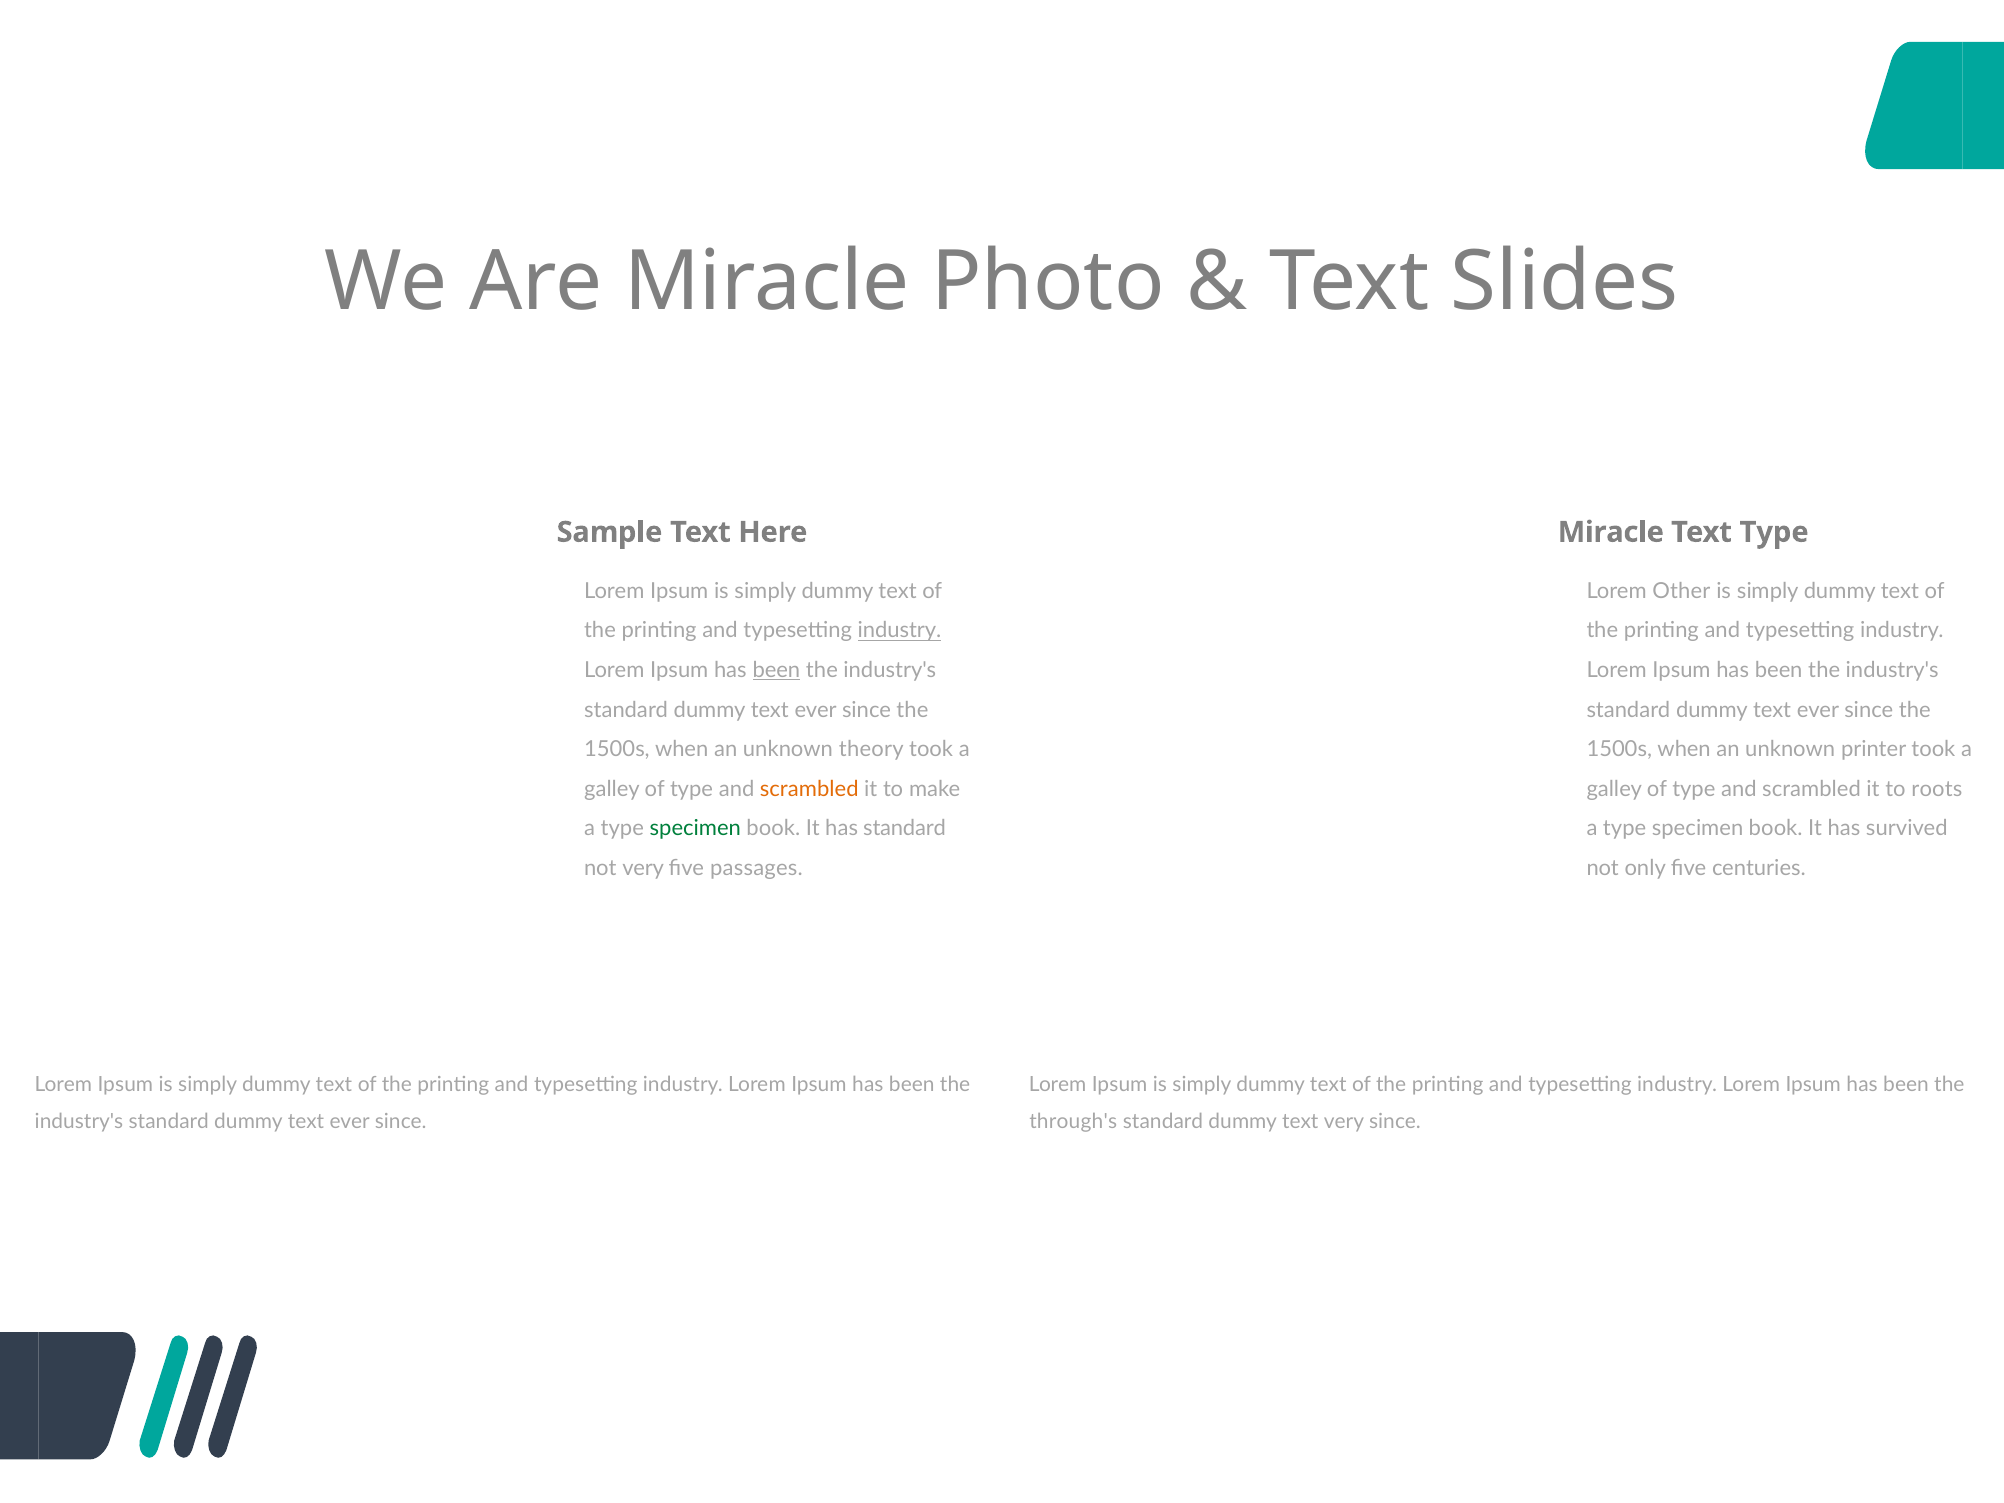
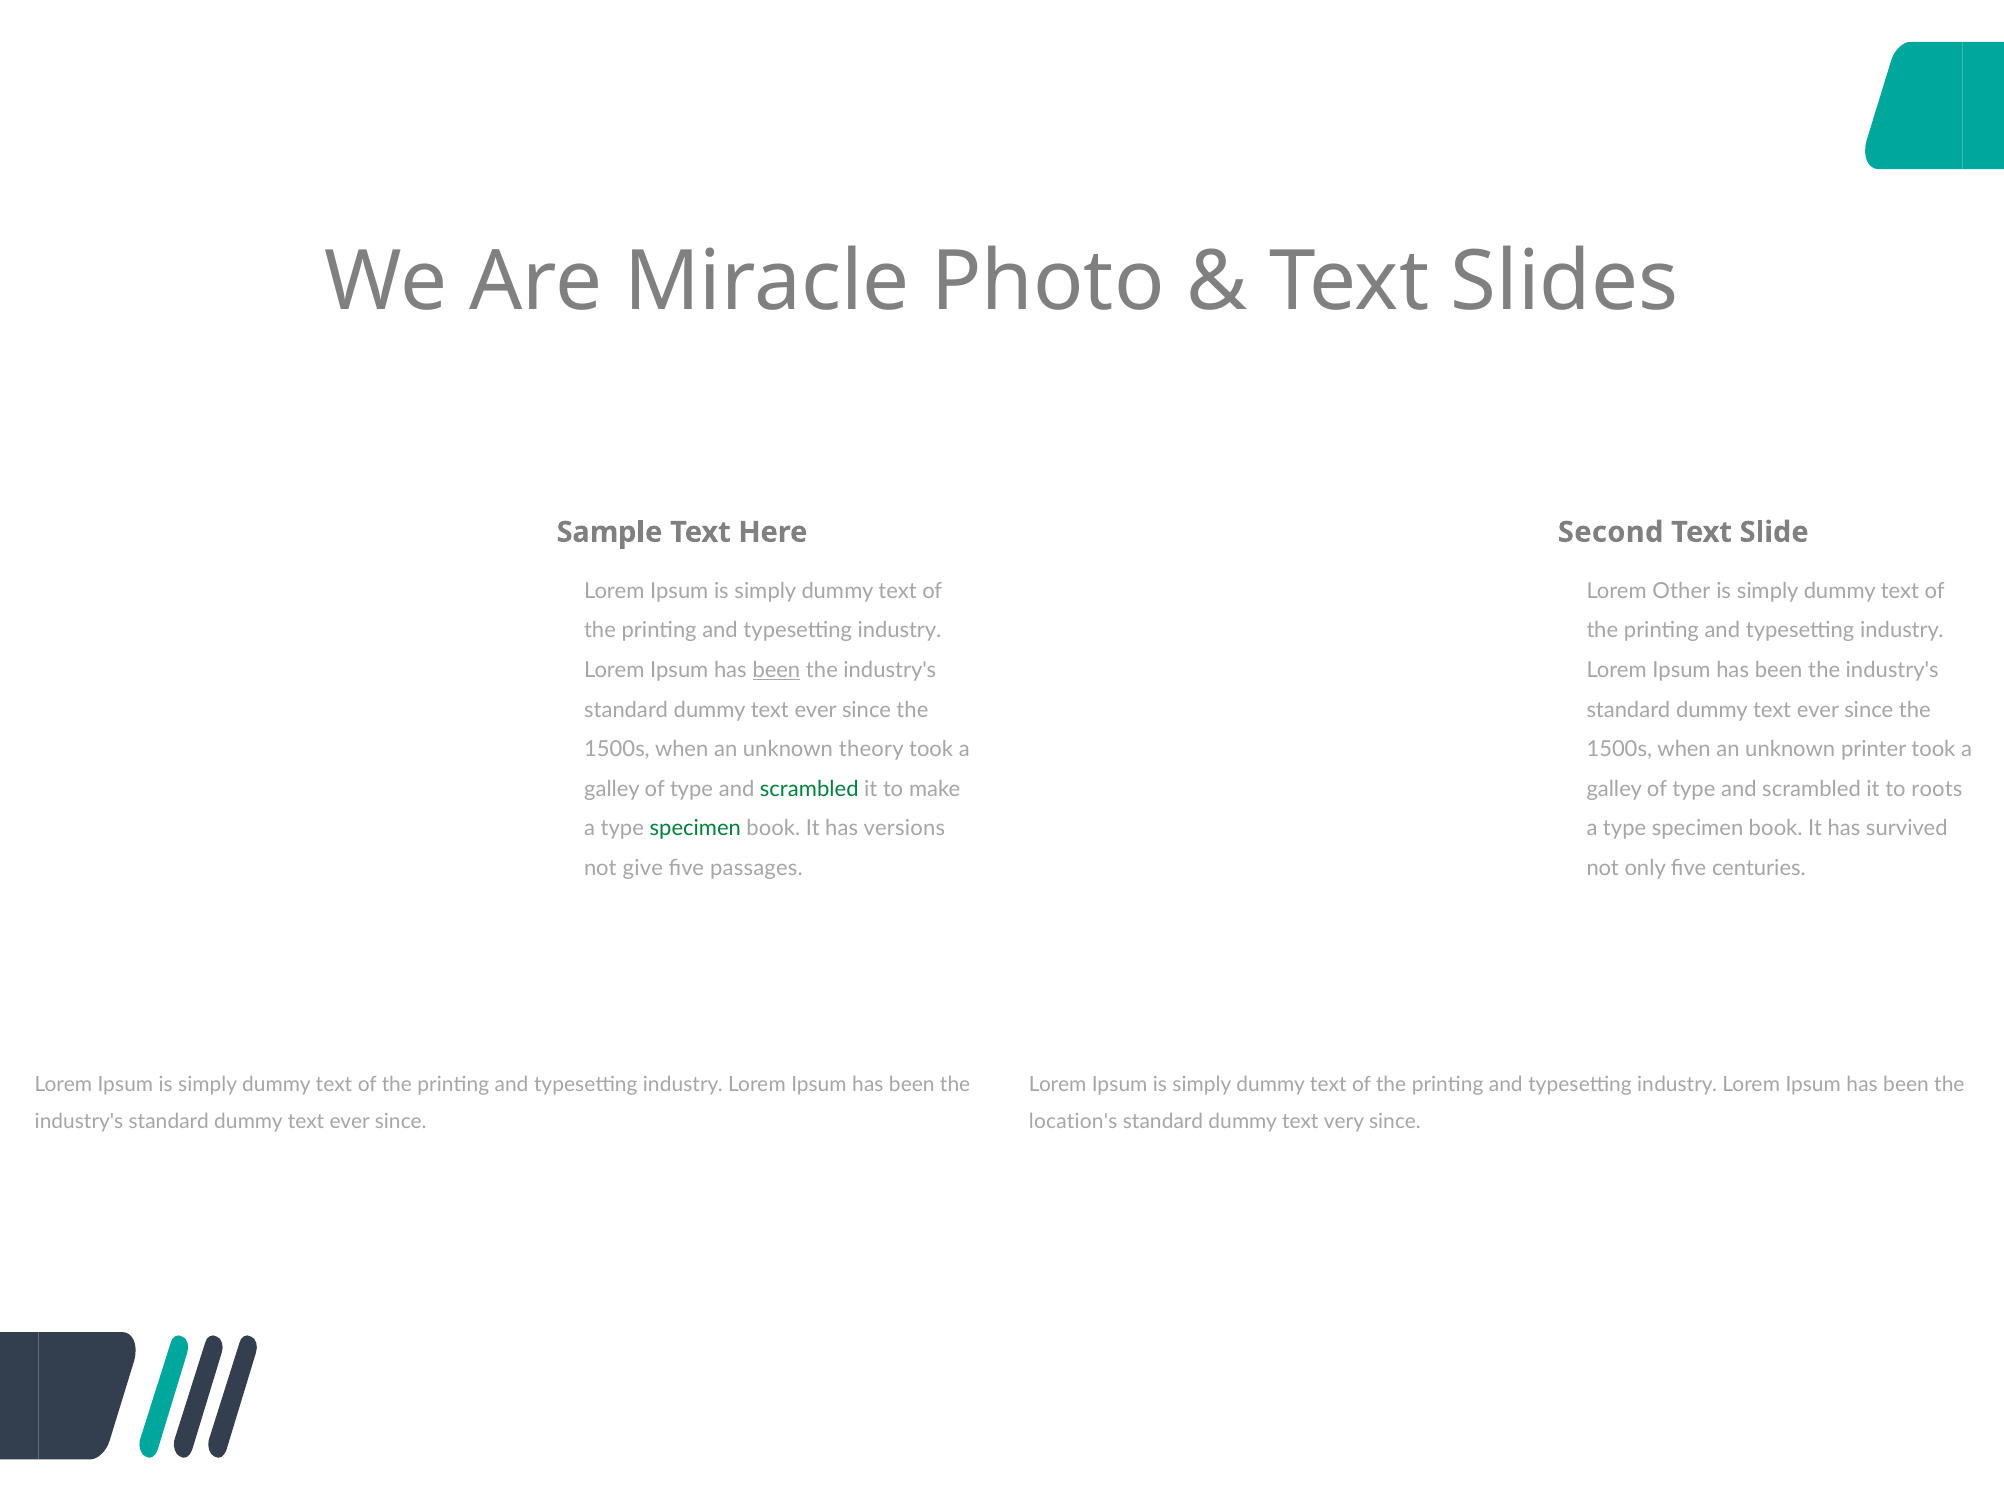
Here Miracle: Miracle -> Second (1611, 532)
Text Type: Type -> Slide (1774, 532)
industry underline: present -> none (900, 631)
scrambled colour: orange -> green (809, 789)
has standard: standard -> versions (904, 829)
not very: very -> give (643, 868)
through's: through's -> location's (1073, 1122)
